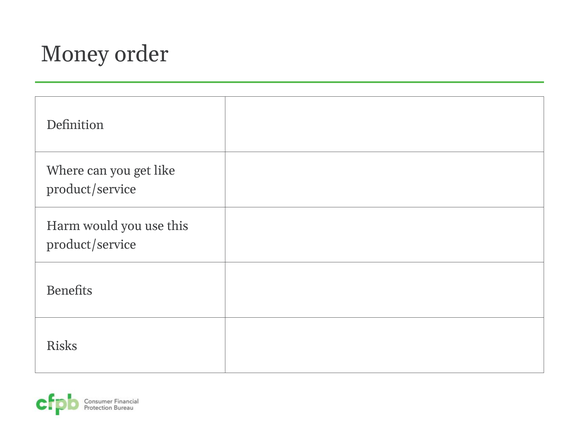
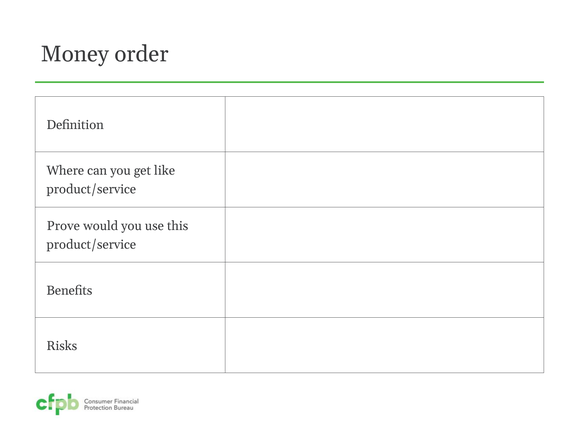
Harm: Harm -> Prove (63, 226)
